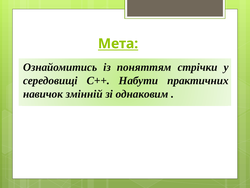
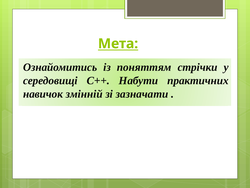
однаковим: однаковим -> зазначати (142, 94)
